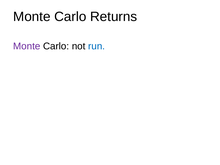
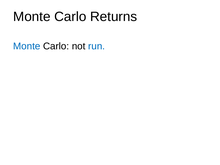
Monte colour: purple -> blue (27, 46)
